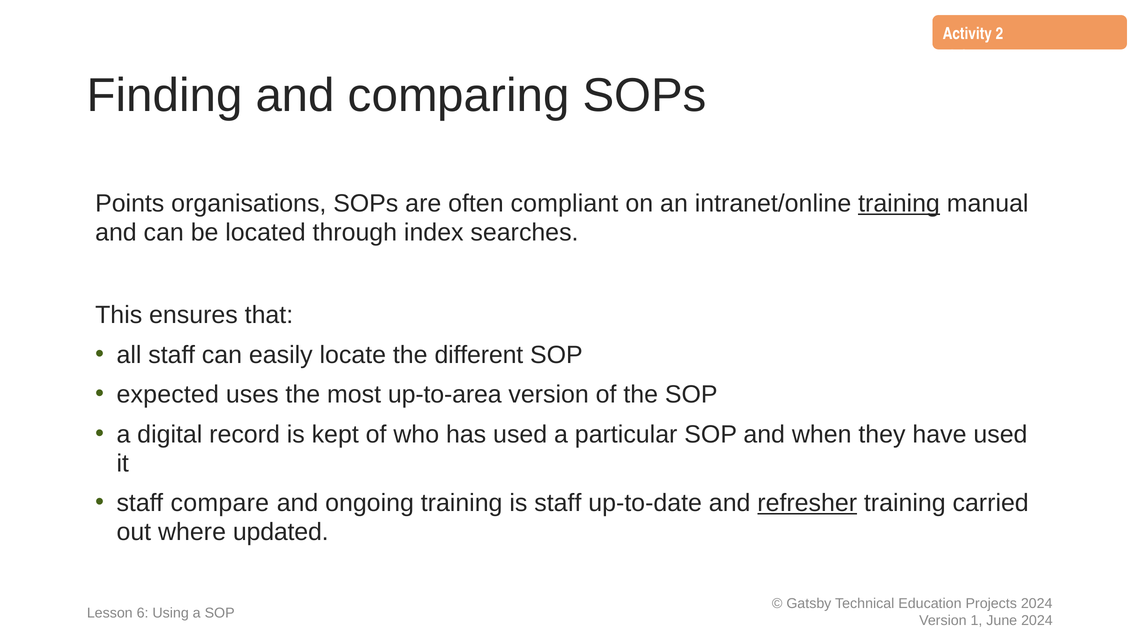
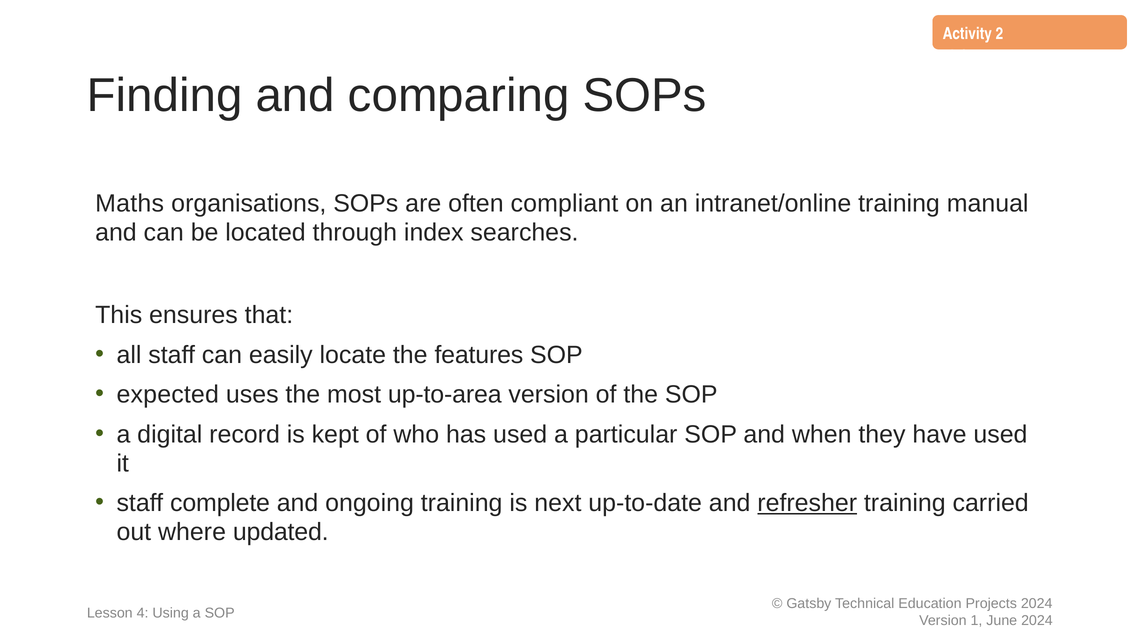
Points: Points -> Maths (130, 203)
training underline: present -> none (899, 203)
different: different -> features (479, 355)
compare: compare -> complete (220, 503)
is staff: staff -> next (558, 503)
6: 6 -> 4 (143, 613)
